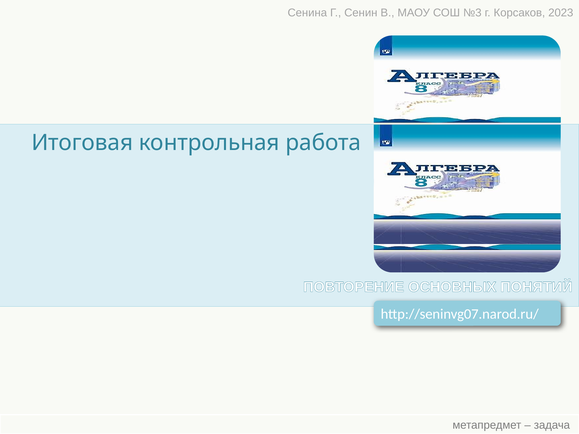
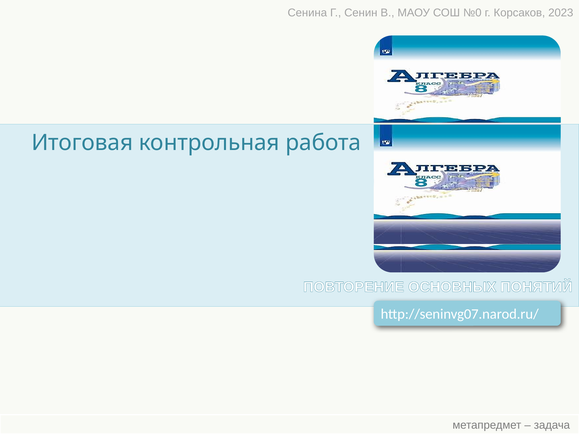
№3: №3 -> №0 (472, 13)
